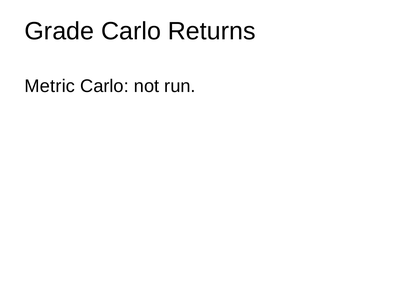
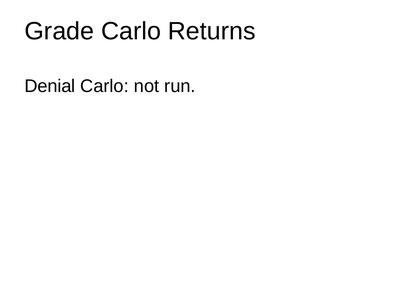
Metric: Metric -> Denial (50, 86)
